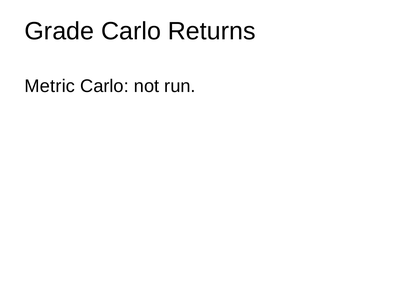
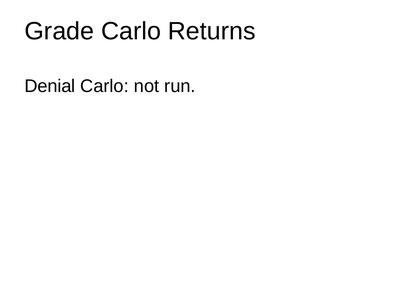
Metric: Metric -> Denial (50, 86)
